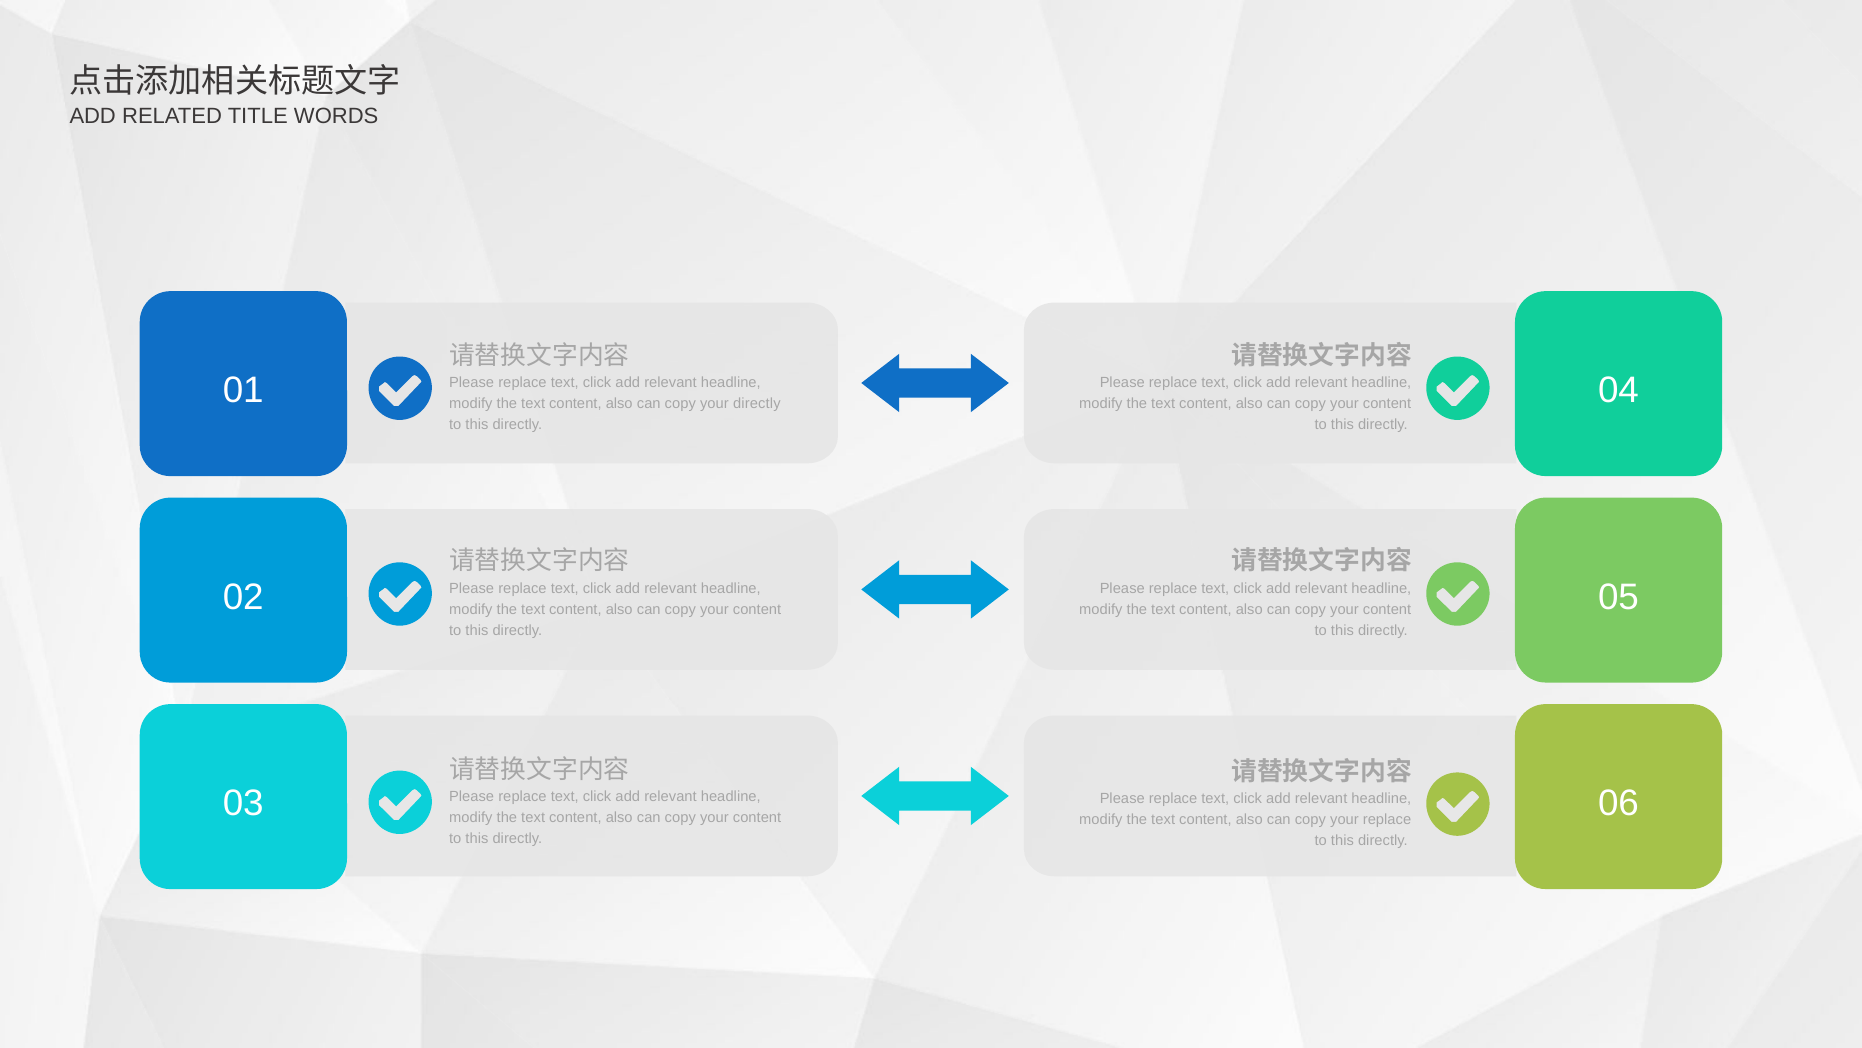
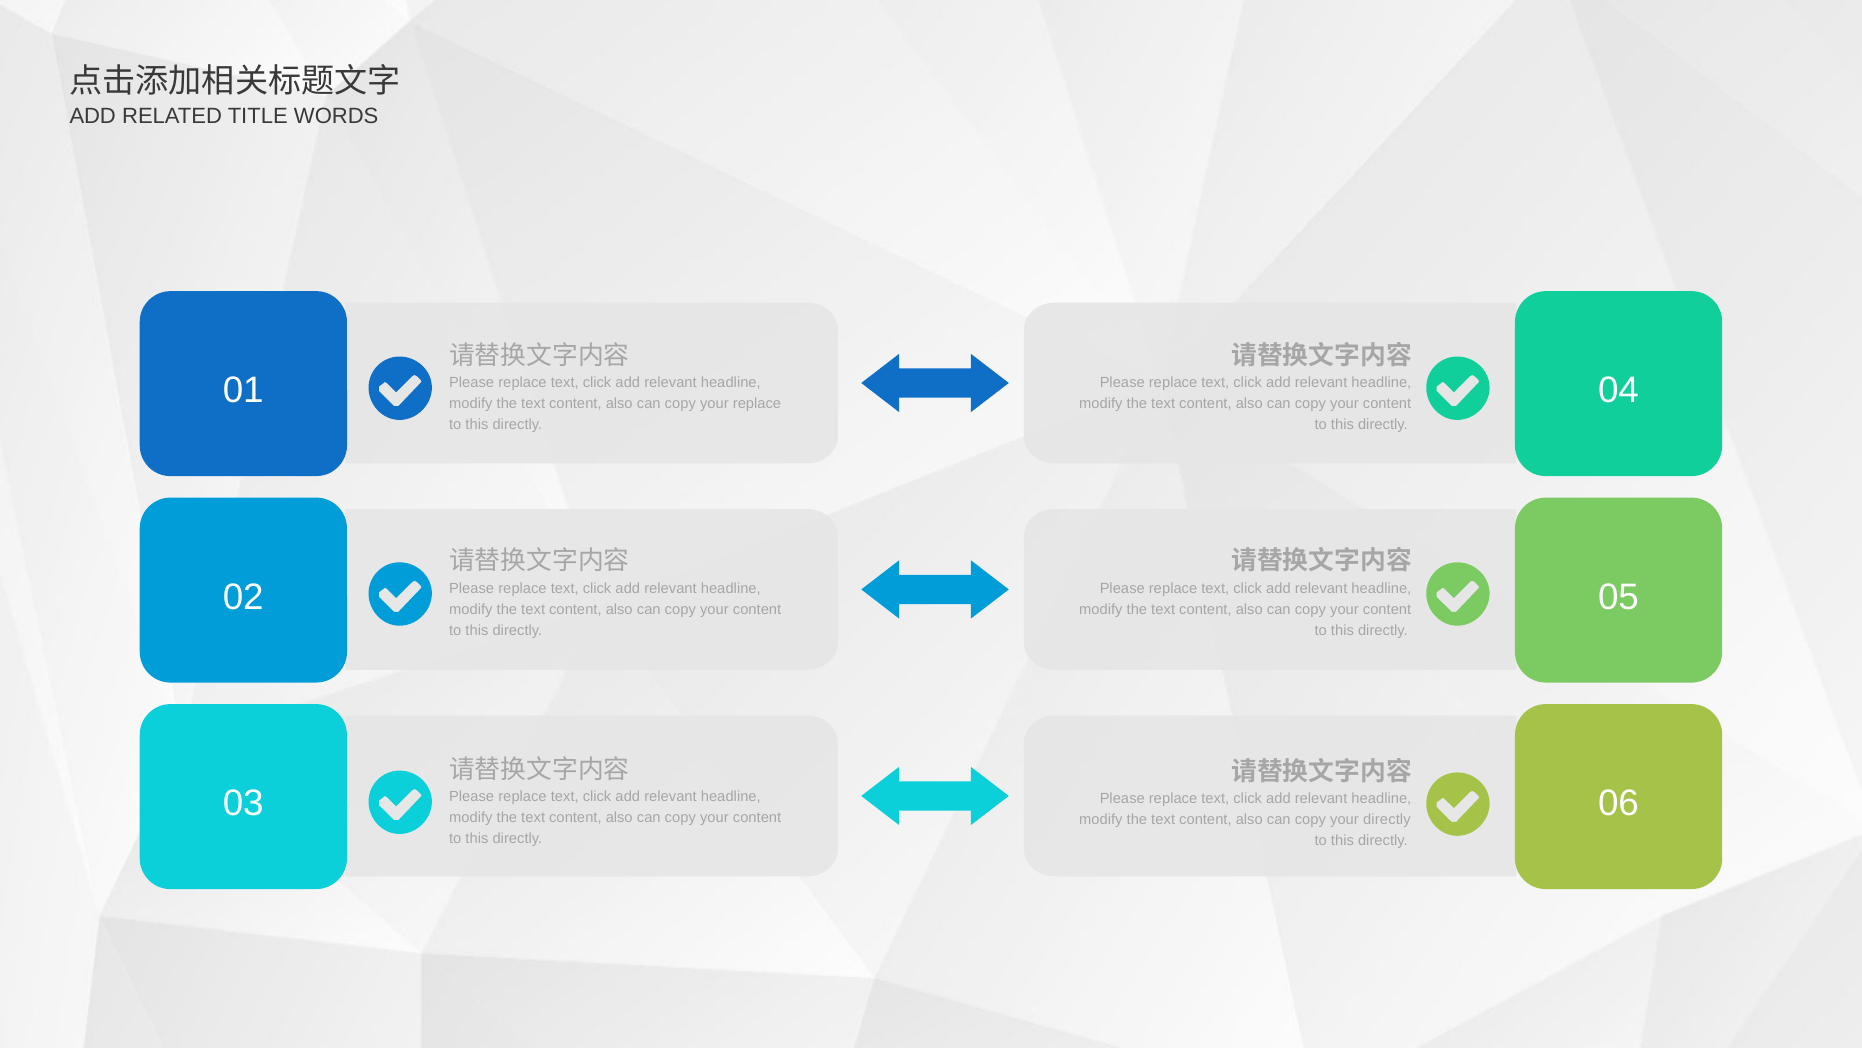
your directly: directly -> replace (757, 404)
your replace: replace -> directly (1387, 819)
